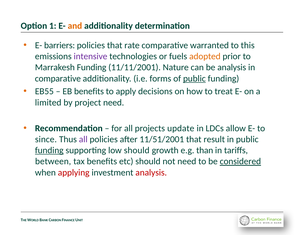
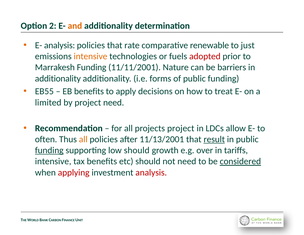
1: 1 -> 2 (53, 26)
E- barriers: barriers -> analysis (60, 45)
warranted: warranted -> renewable (210, 45)
this: this -> just (248, 45)
intensive colour: purple -> orange (91, 56)
adopted colour: orange -> red (205, 56)
be analysis: analysis -> barriers (232, 67)
comparative: comparative -> additionality (58, 78)
public underline: present -> none (194, 78)
projects update: update -> project (181, 128)
since: since -> often (46, 139)
all colour: purple -> orange (83, 139)
11/51/2001: 11/51/2001 -> 11/13/2001 (162, 139)
result underline: none -> present (214, 139)
than: than -> over (205, 150)
between: between -> intensive (53, 161)
